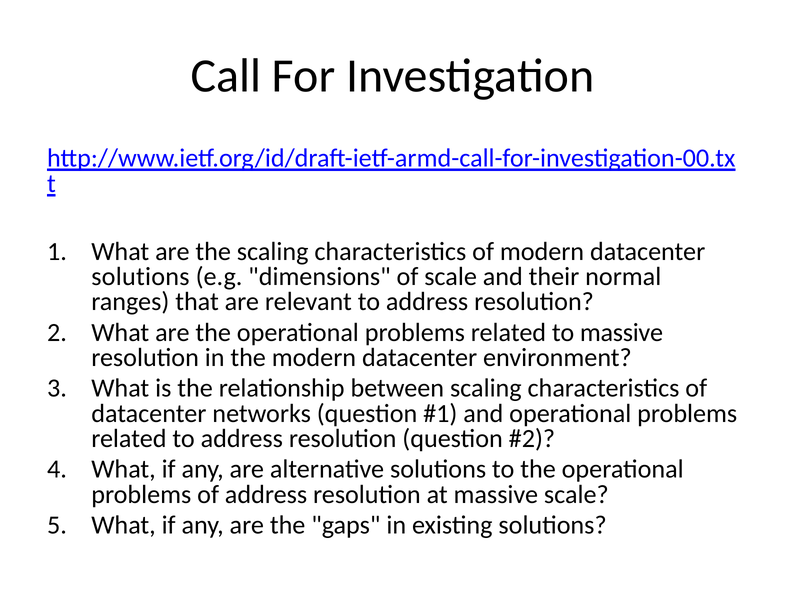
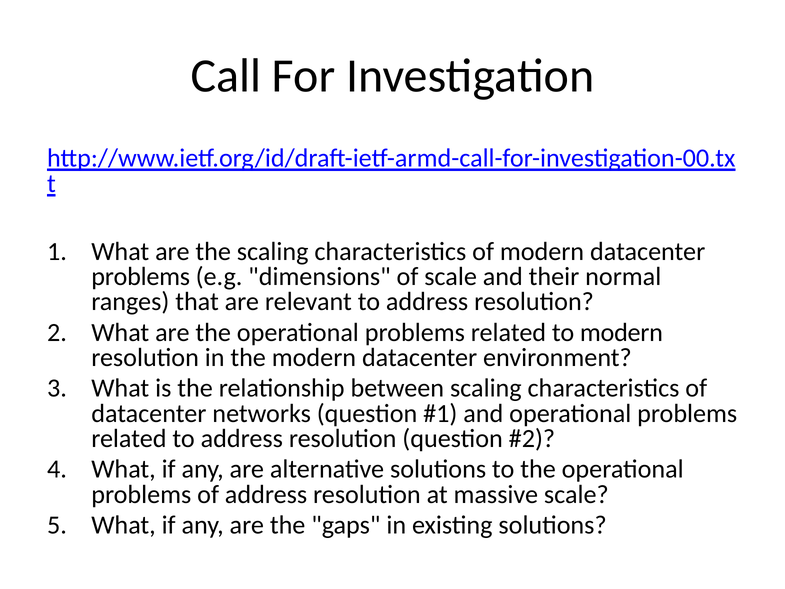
solutions: solutions -> problems (141, 276)
to massive: massive -> modern (621, 332)
